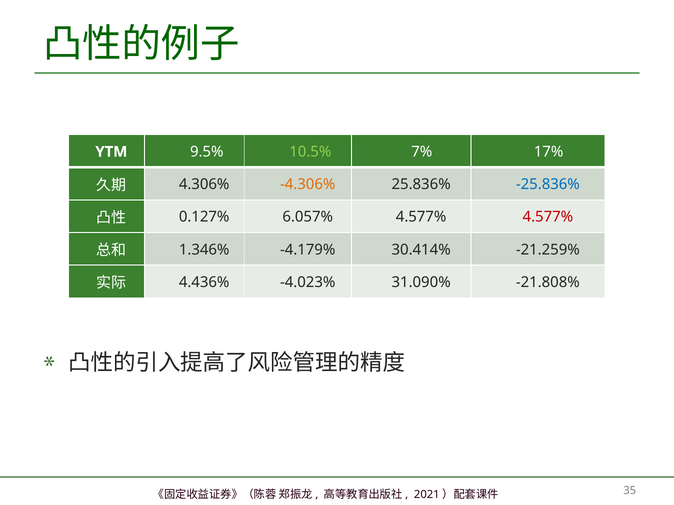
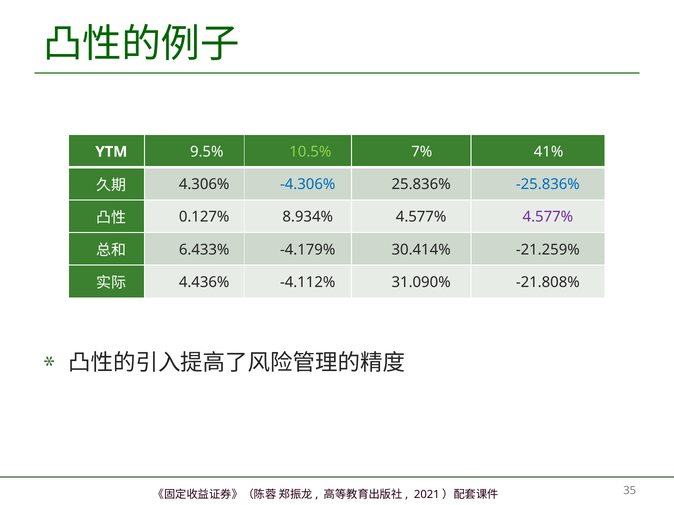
17%: 17% -> 41% (549, 152)
-4.306% colour: orange -> blue (308, 185)
6.057%: 6.057% -> 8.934% (308, 217)
4.577% colour: red -> purple (548, 217)
1.346%: 1.346% -> 6.433% (204, 250)
-4.023%: -4.023% -> -4.112% (308, 283)
